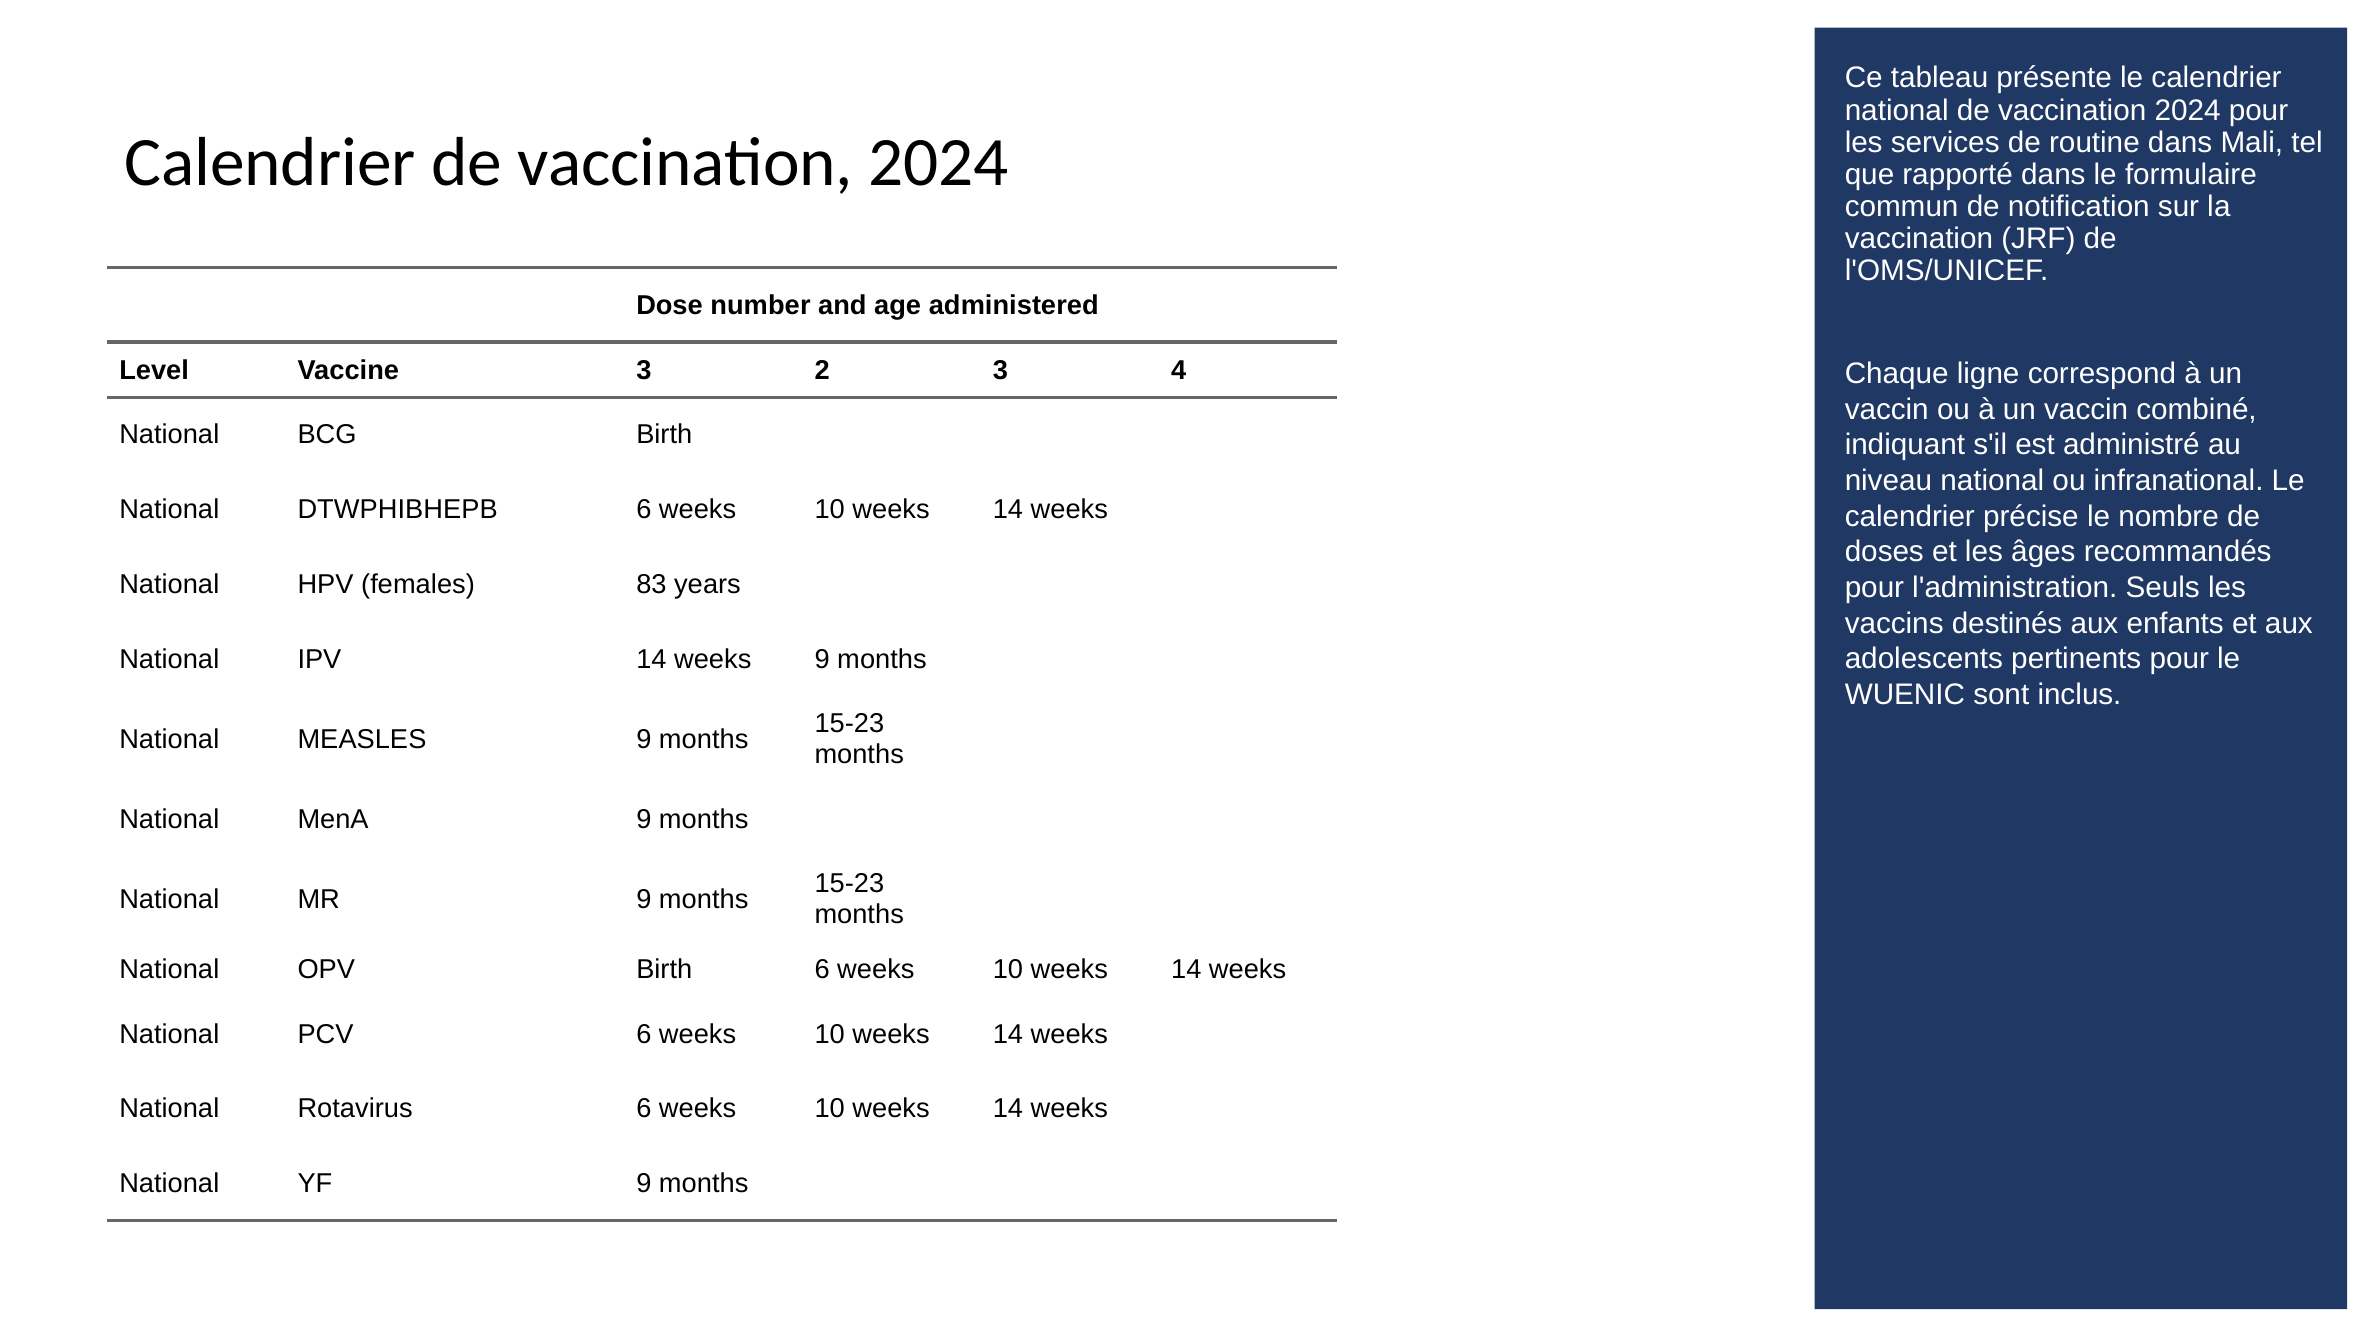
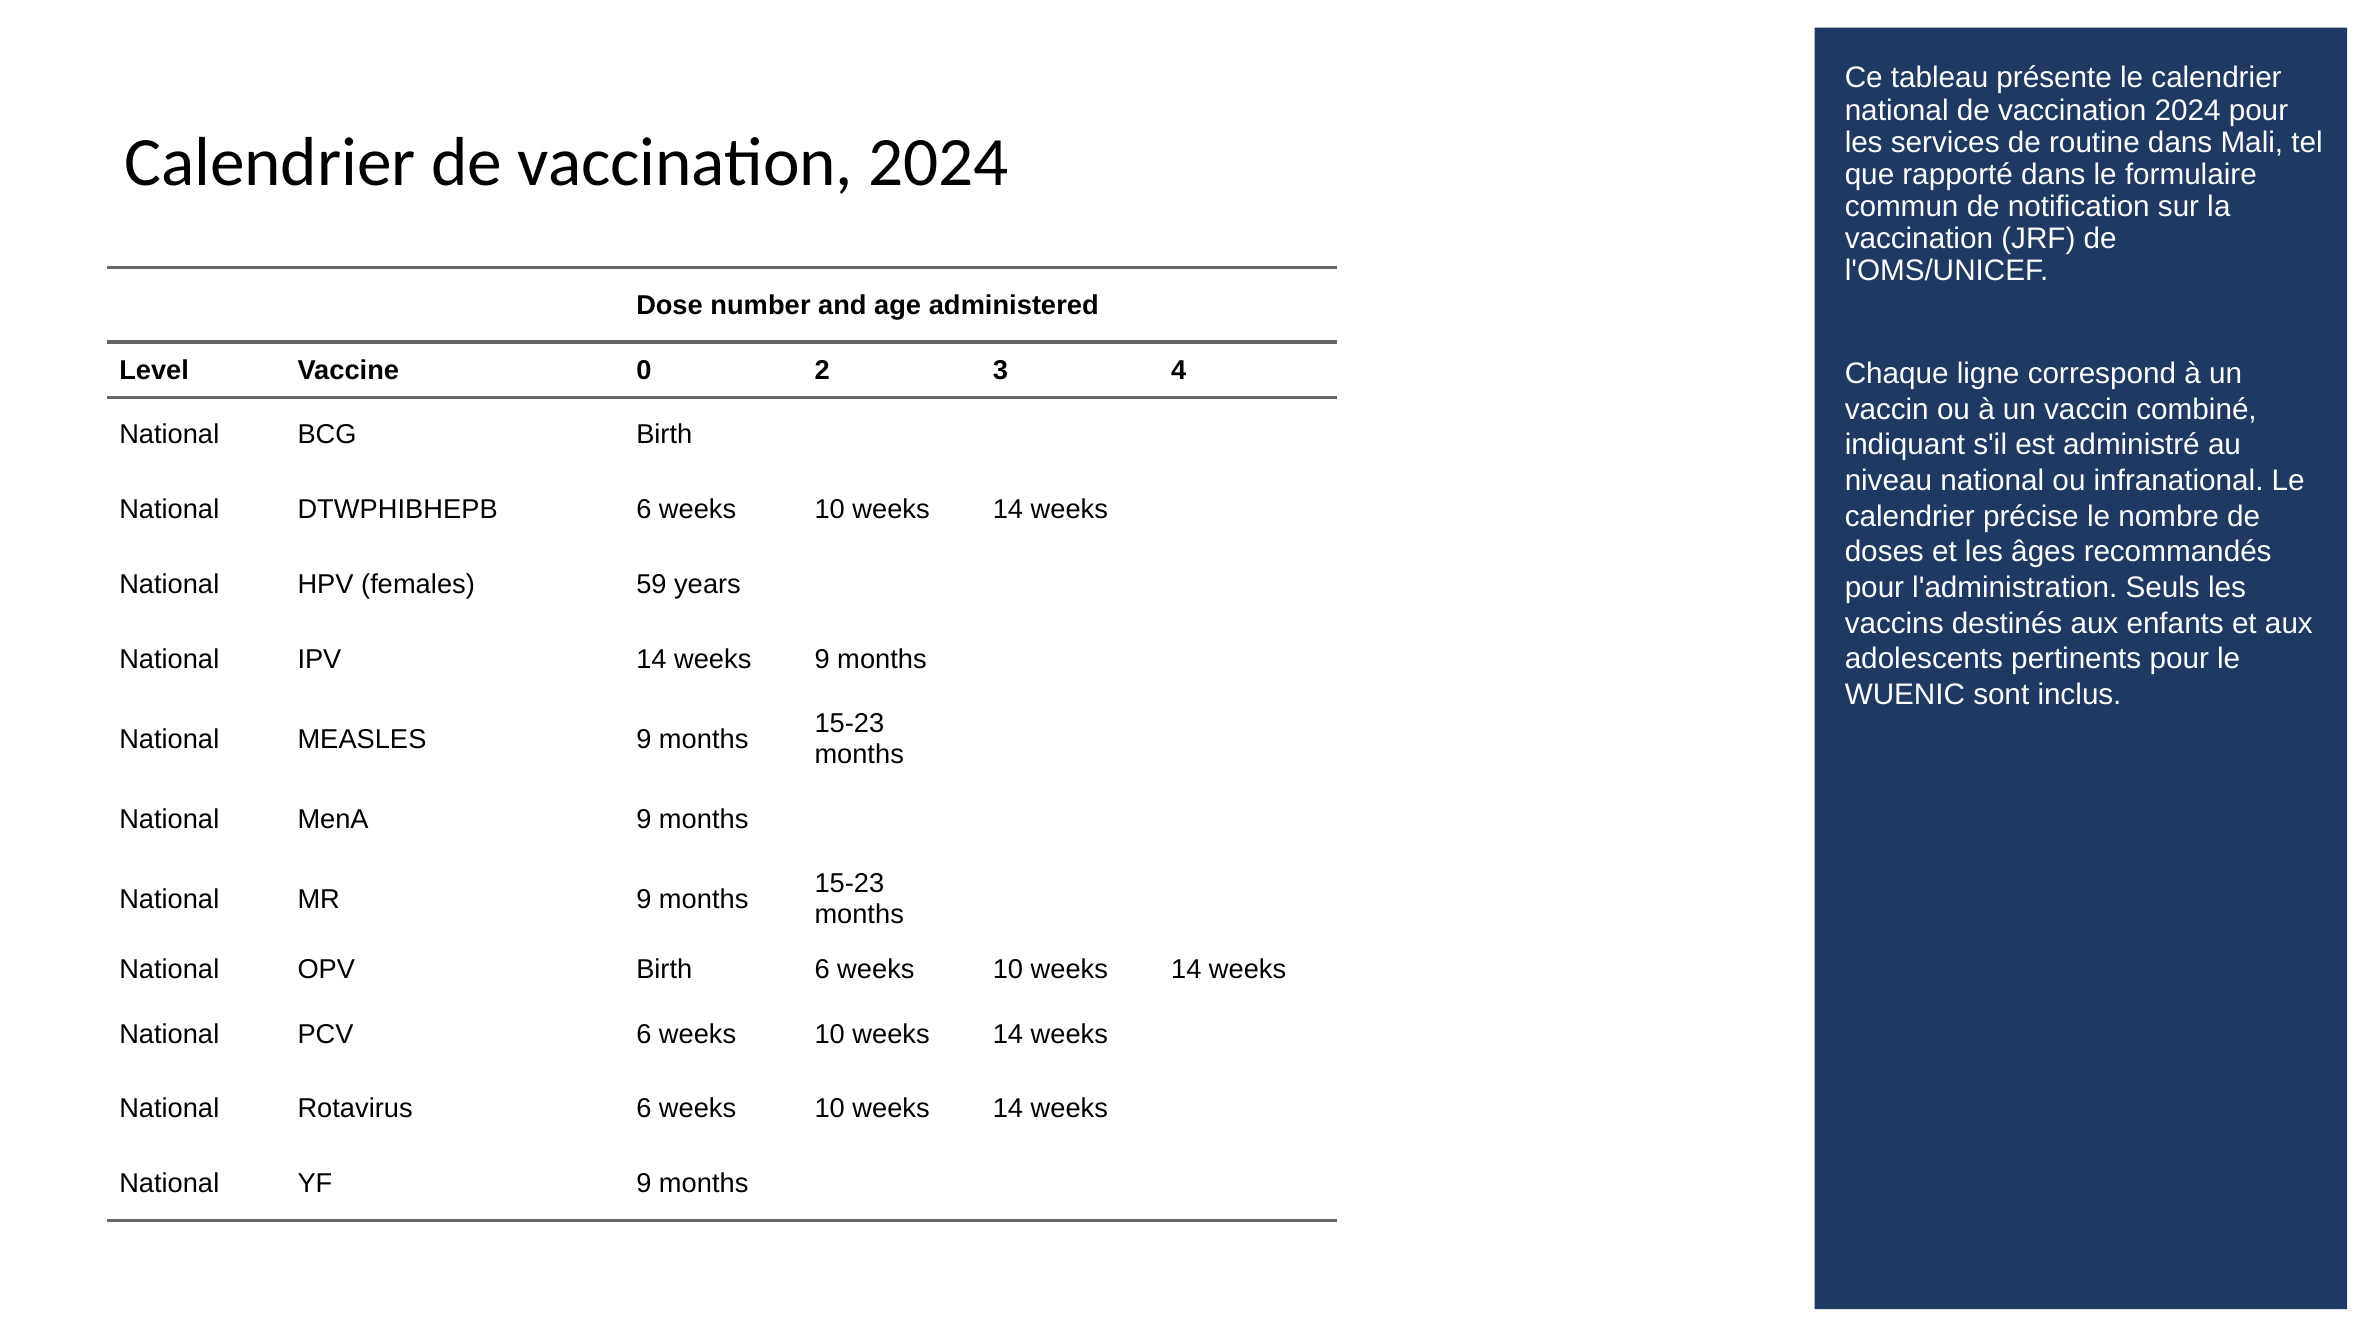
Vaccine 3: 3 -> 0 (644, 370)
83: 83 -> 59 (651, 584)
